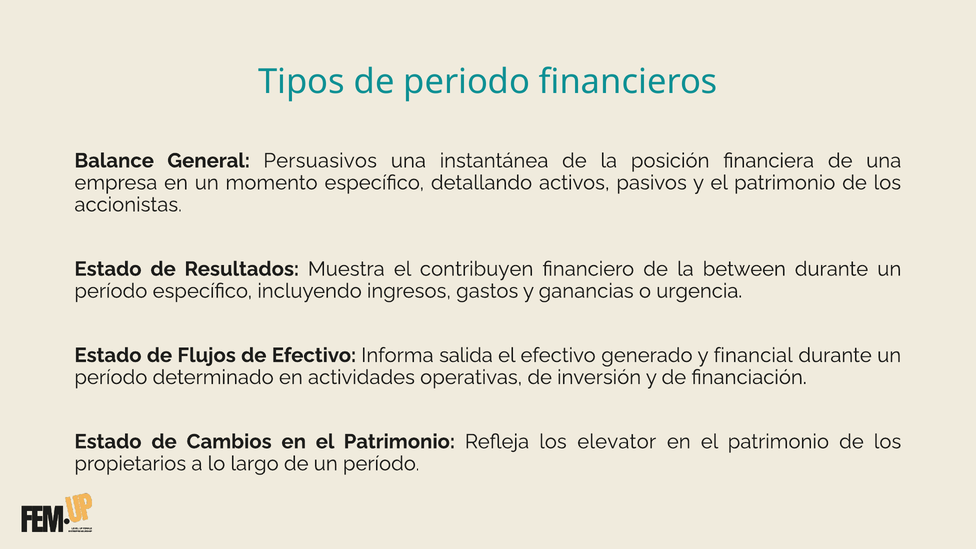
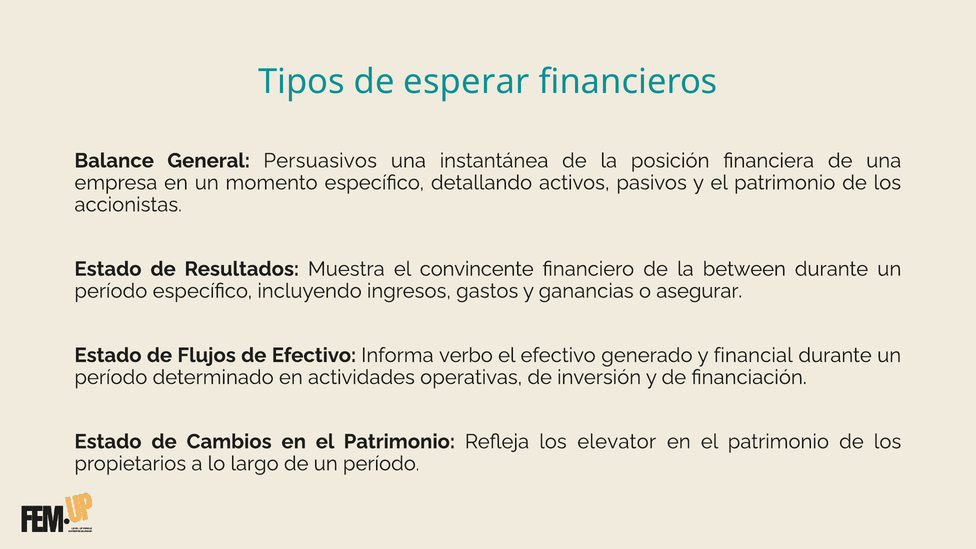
periodo: periodo -> esperar (467, 82)
contribuyen: contribuyen -> convincente (477, 269)
urgencia: urgencia -> asegurar (699, 291)
salida: salida -> verbo (466, 355)
